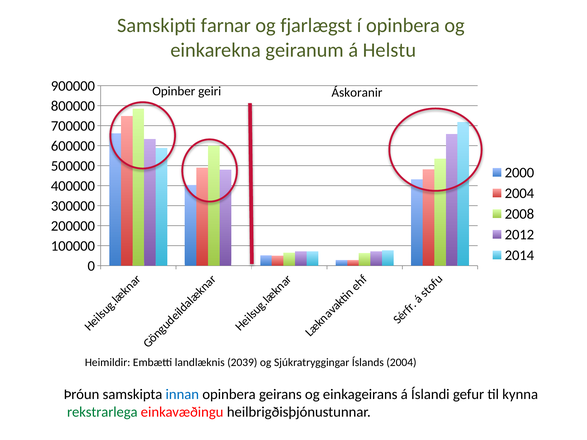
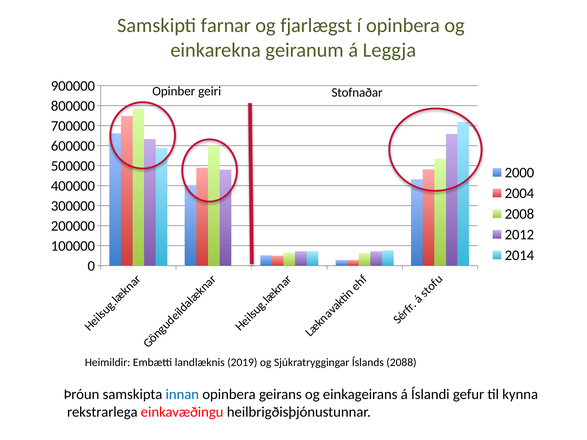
Helstu: Helstu -> Leggja (389, 50)
Áskoranir: Áskoranir -> Stofnaðar (357, 93)
2039: 2039 -> 2019 (242, 363)
Íslands 2004: 2004 -> 2088 (401, 363)
rekstrarlega colour: green -> black (102, 412)
